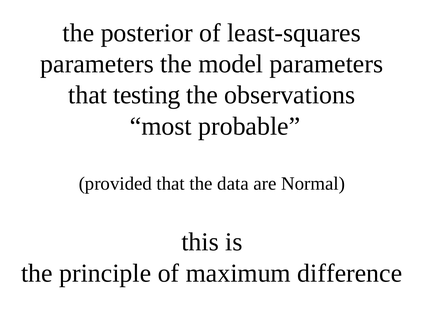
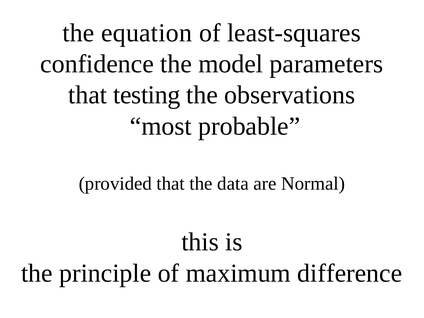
posterior: posterior -> equation (147, 33)
parameters: parameters -> confidence (97, 64)
